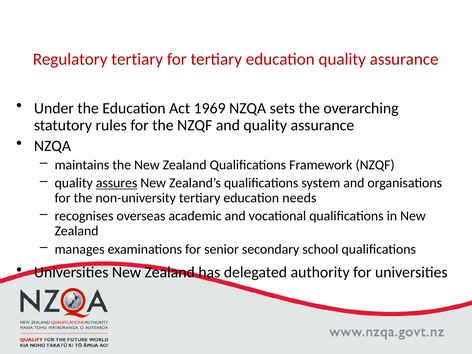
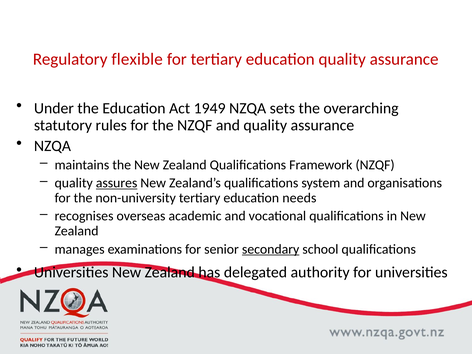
Regulatory tertiary: tertiary -> flexible (137, 59)
1969: 1969 -> 1949 (210, 108)
secondary underline: none -> present (271, 249)
